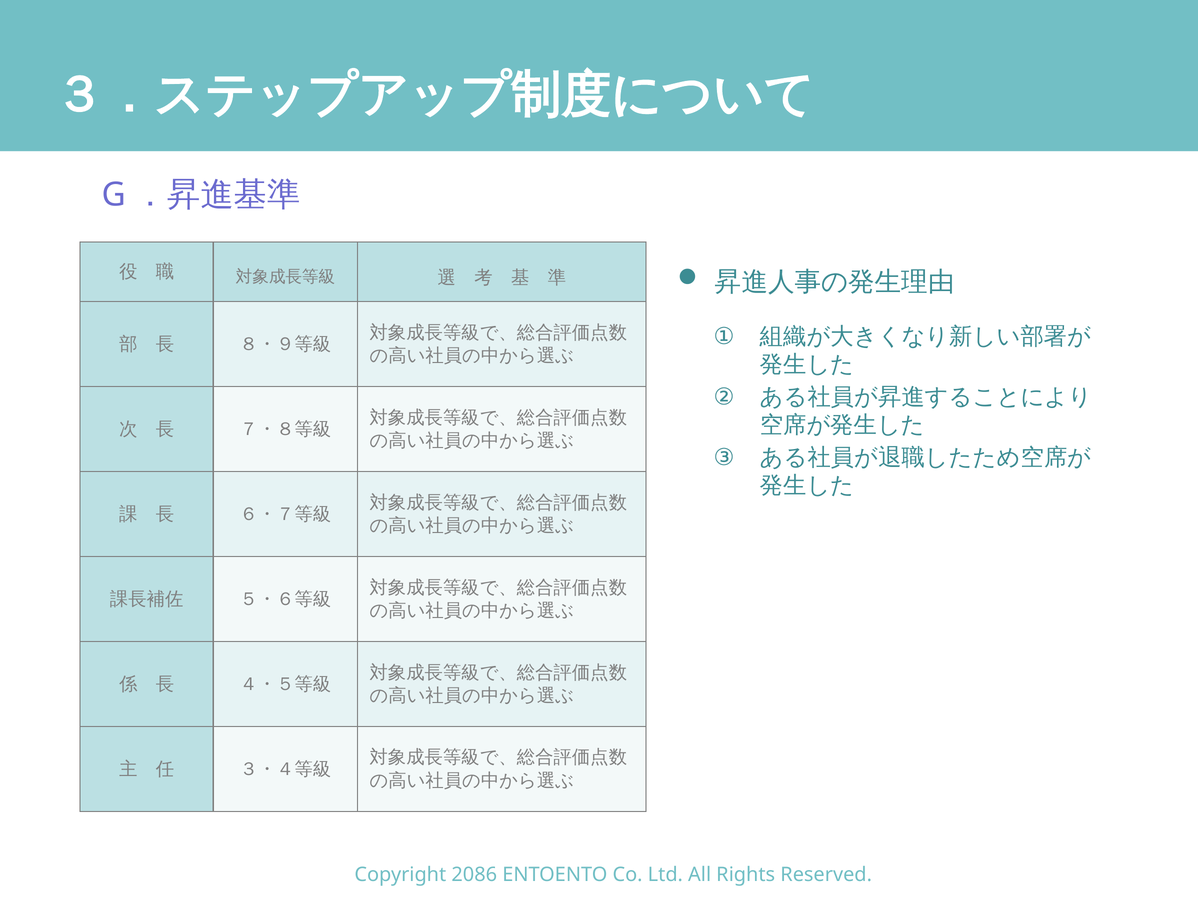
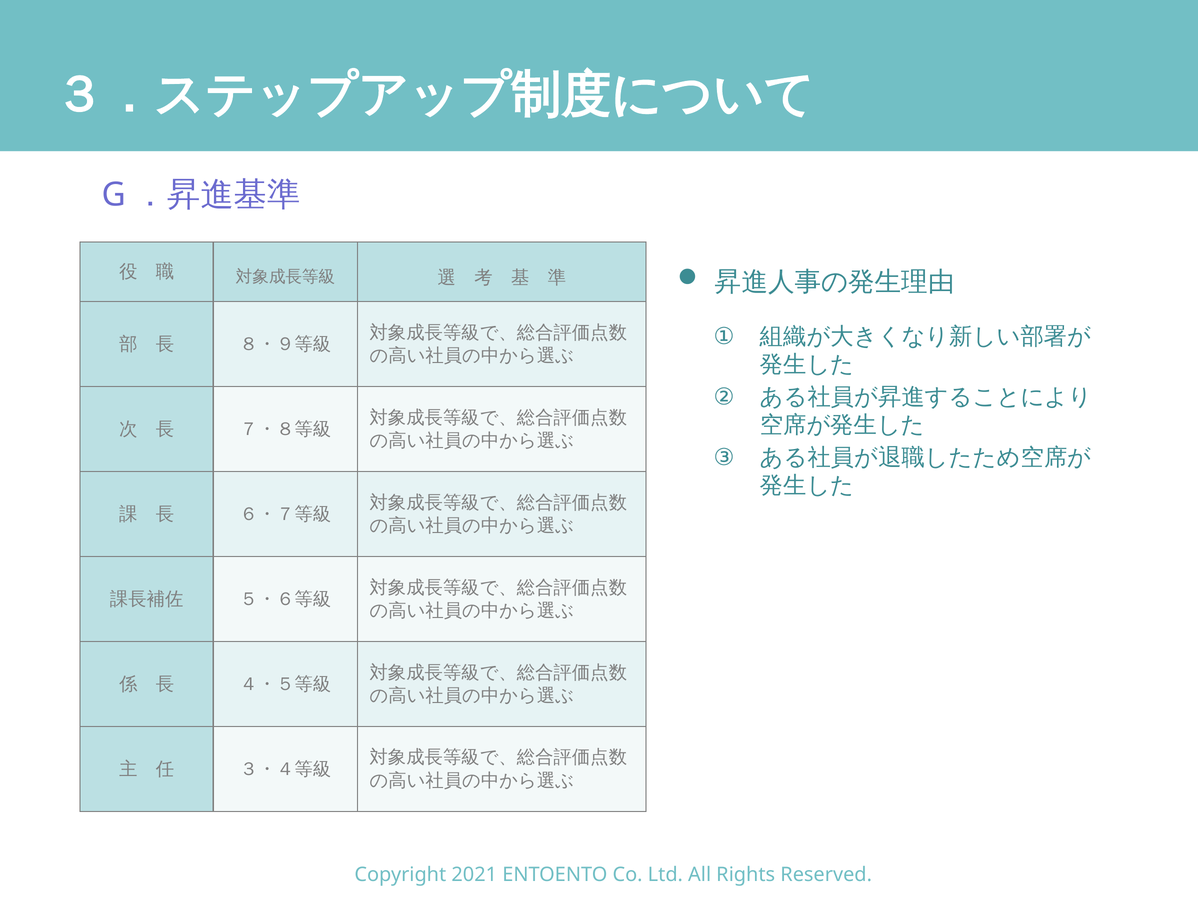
2086: 2086 -> 2021 (474, 874)
